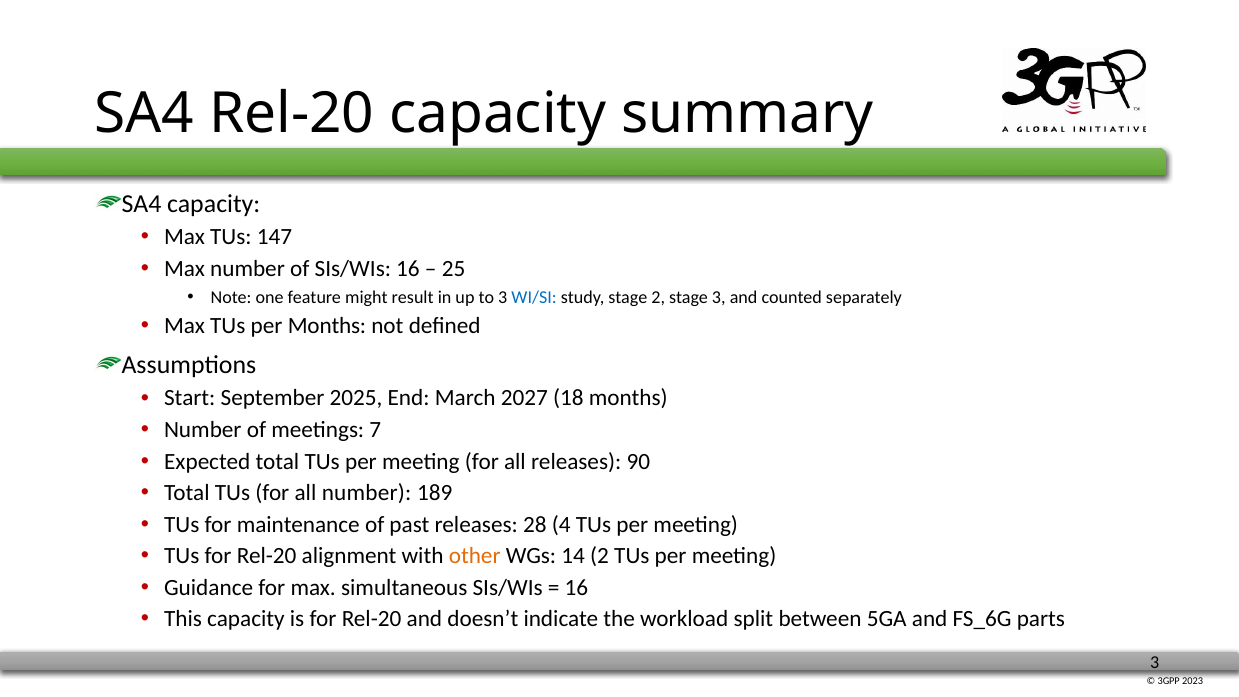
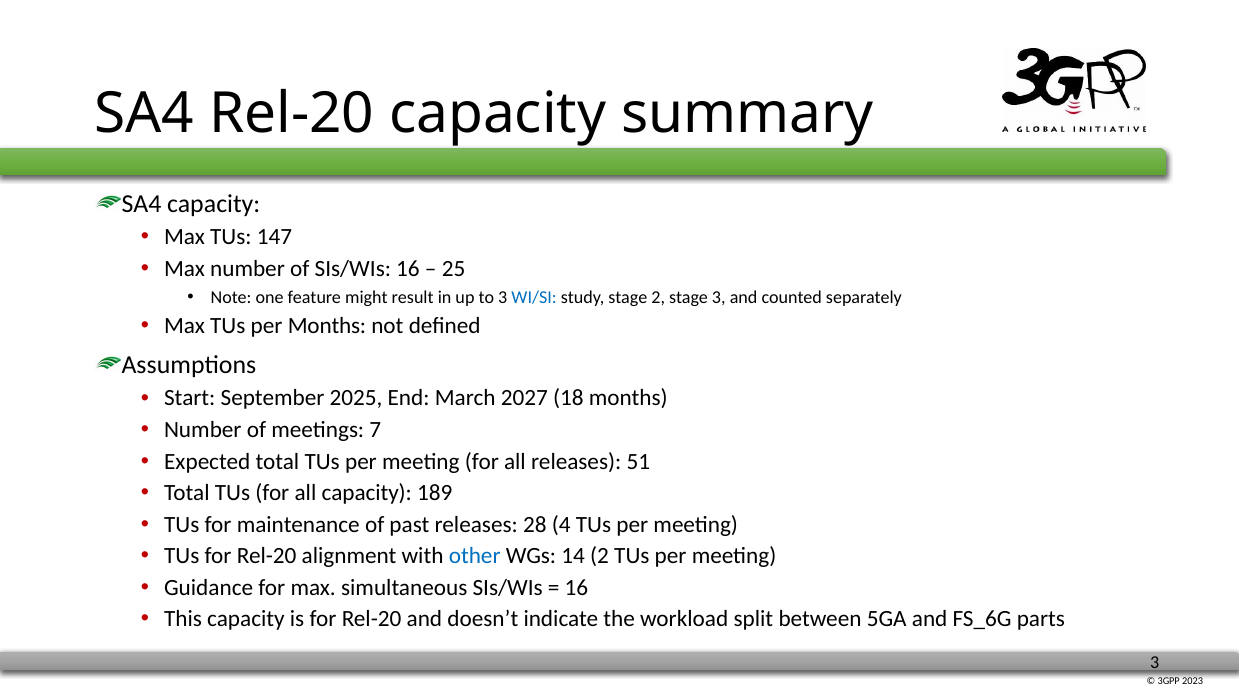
90: 90 -> 51 (638, 461)
all number: number -> capacity (367, 493)
other colour: orange -> blue (475, 556)
